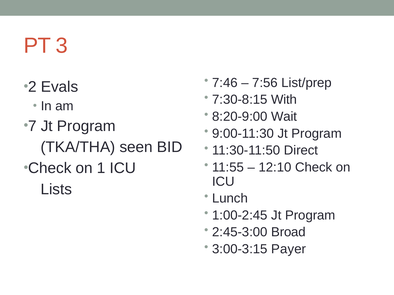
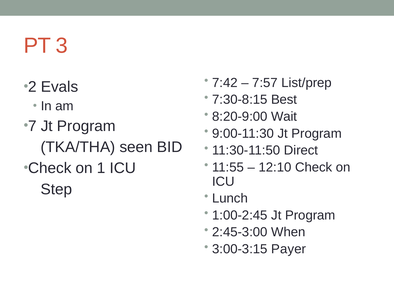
7:46: 7:46 -> 7:42 (225, 83)
7:56: 7:56 -> 7:57 (265, 83)
With: With -> Best (284, 100)
Lists: Lists -> Step (56, 190)
Broad: Broad -> When (288, 233)
